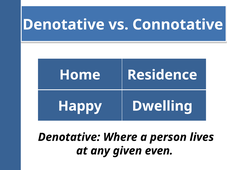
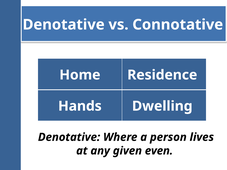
Happy: Happy -> Hands (80, 106)
